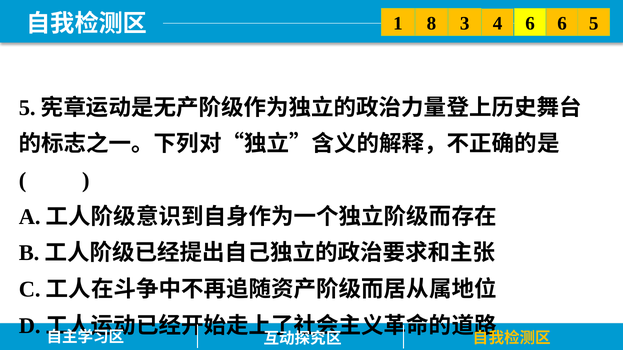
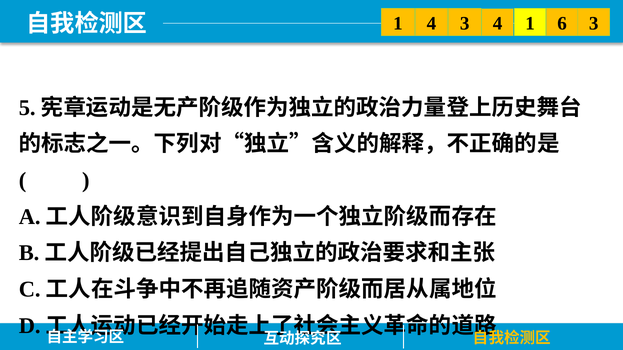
1 8: 8 -> 4 (431, 24)
3 6: 6 -> 1 (530, 23)
5: 5 -> 3 (594, 24)
